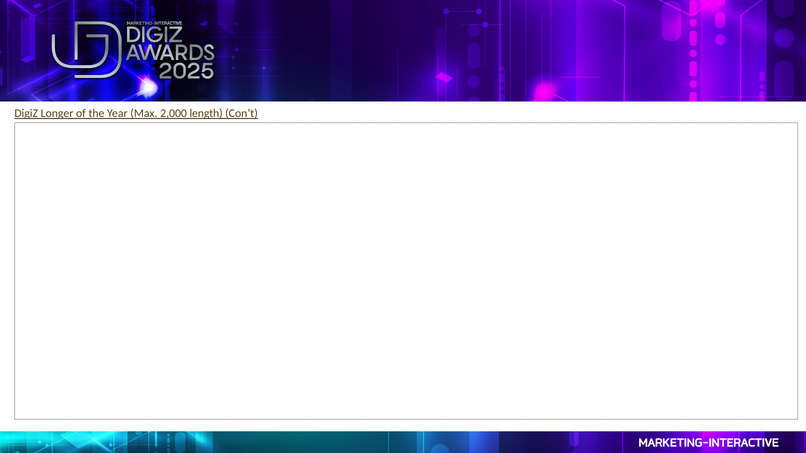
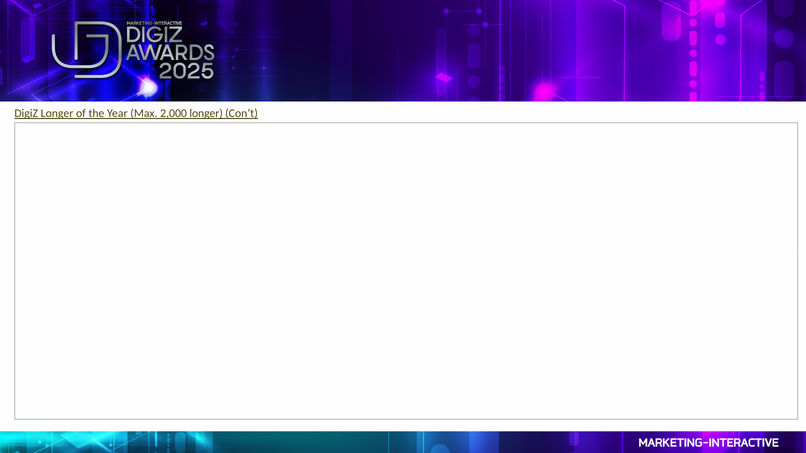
2,000 length: length -> longer (206, 113)
